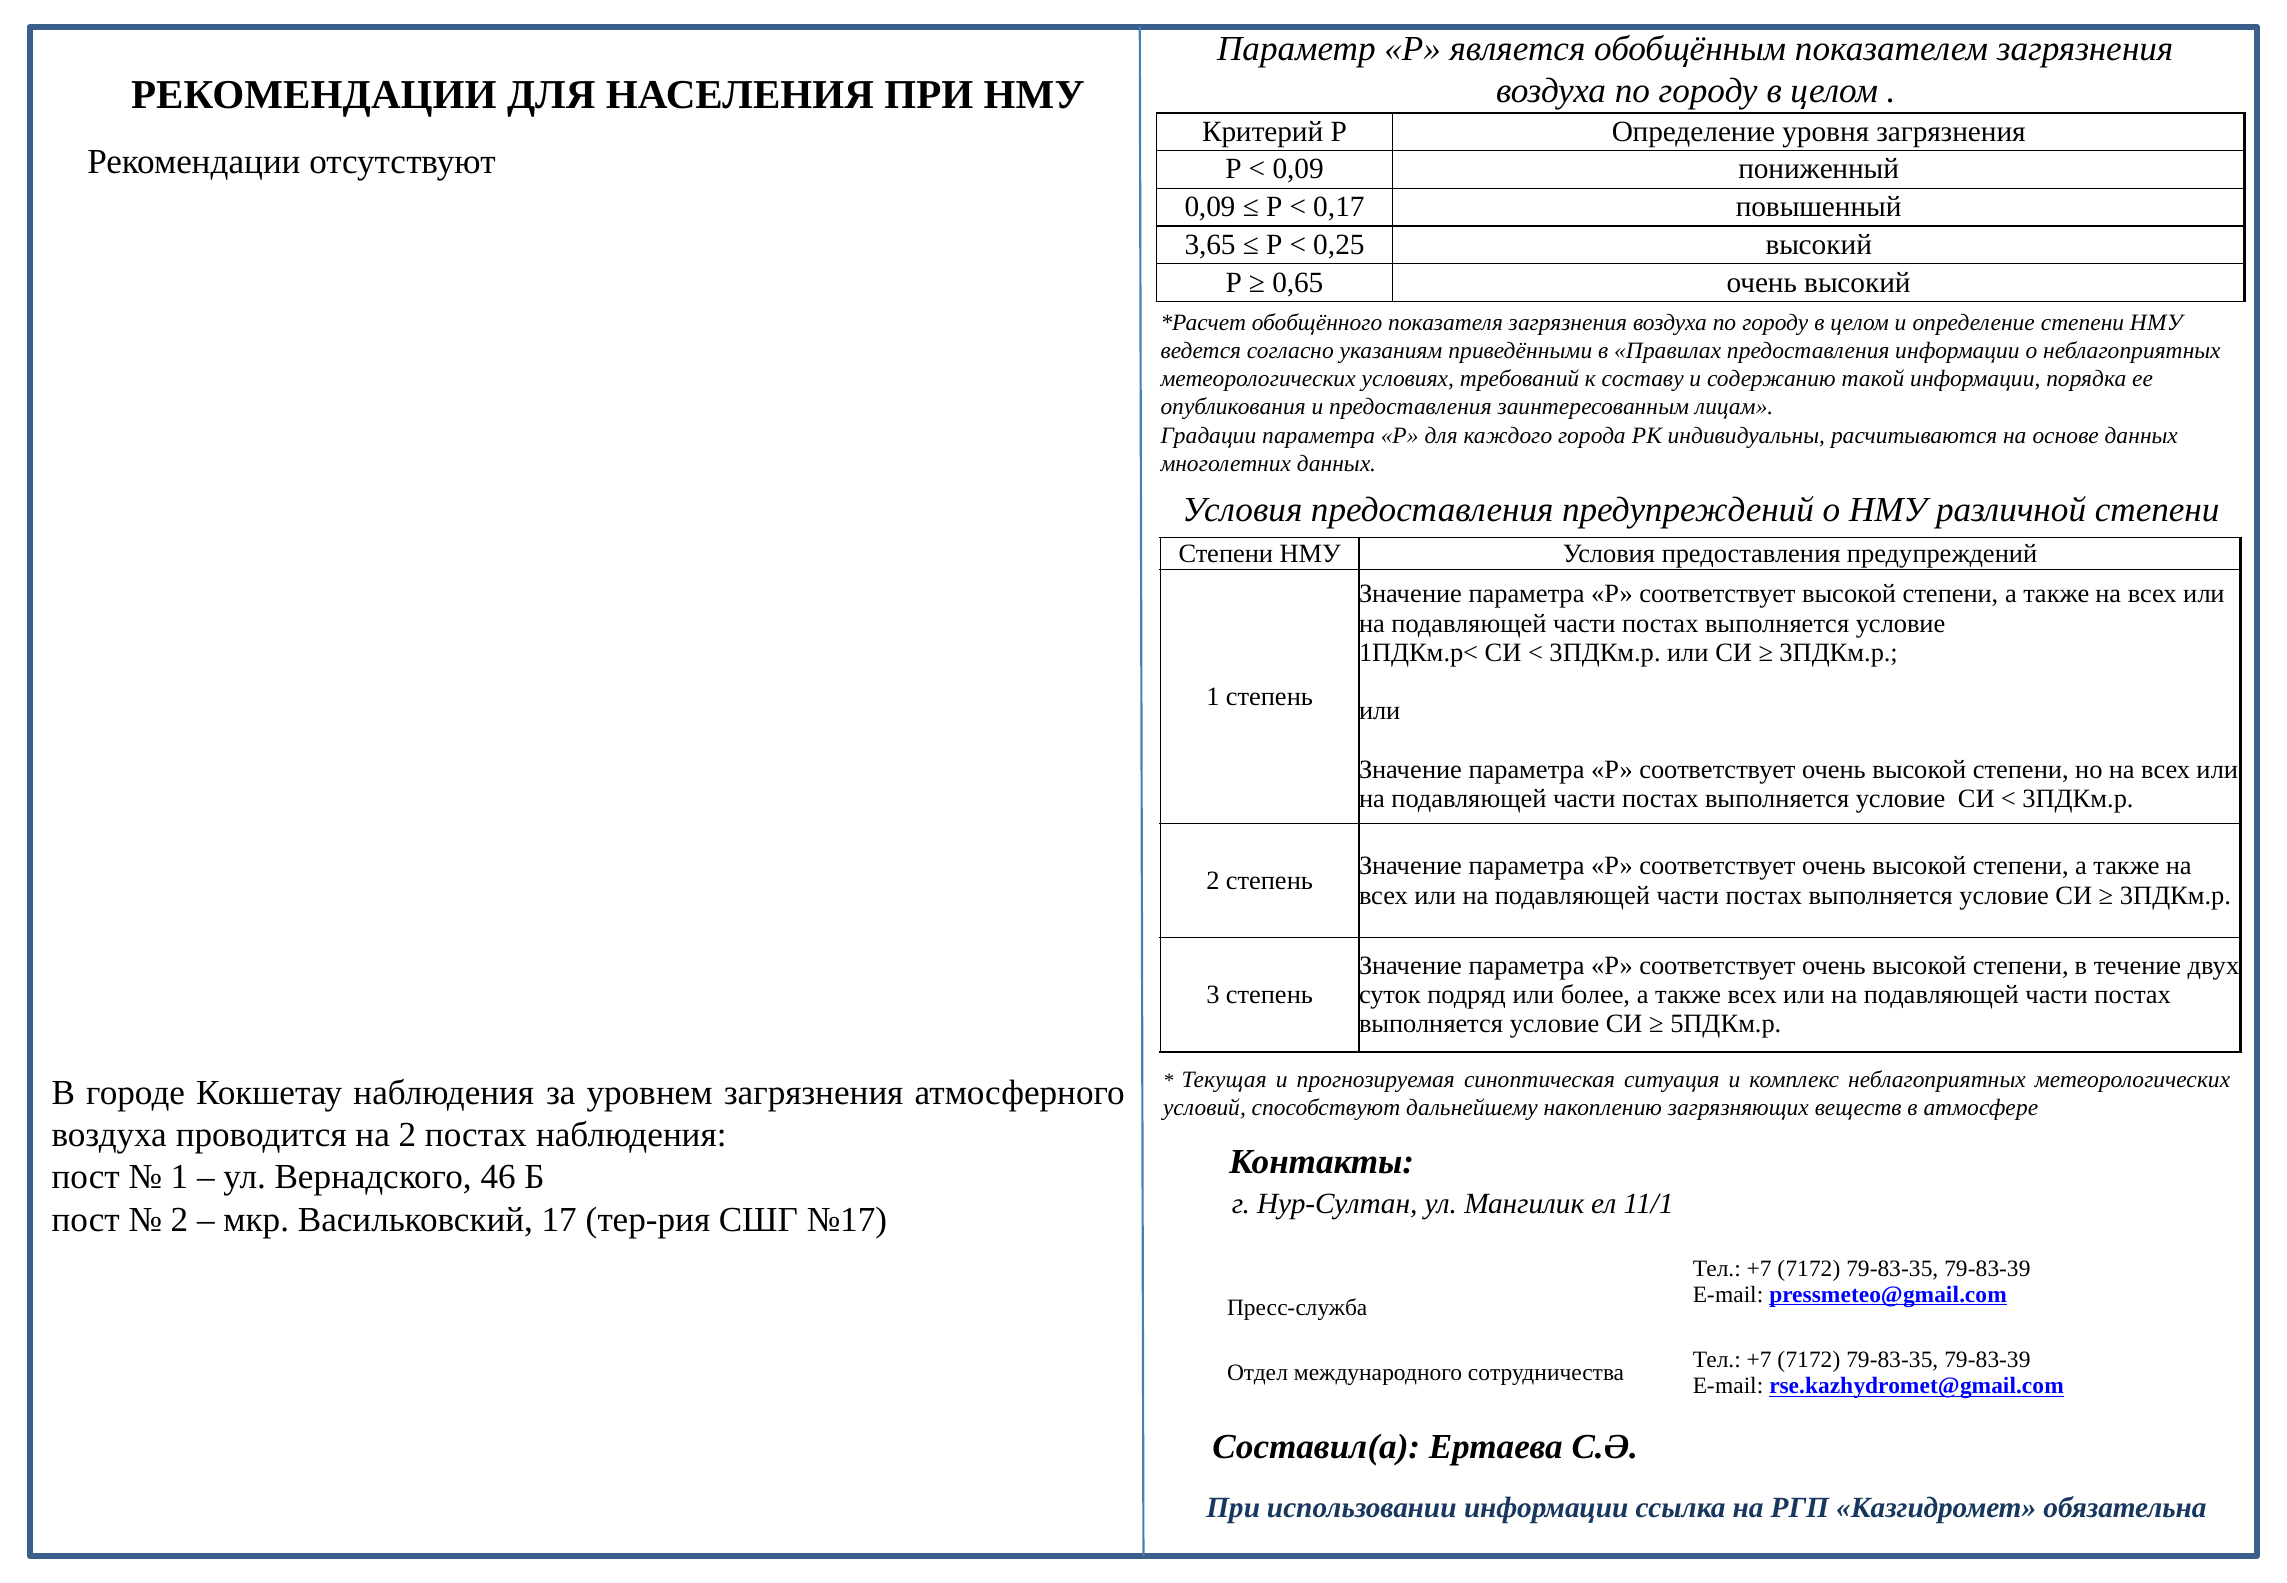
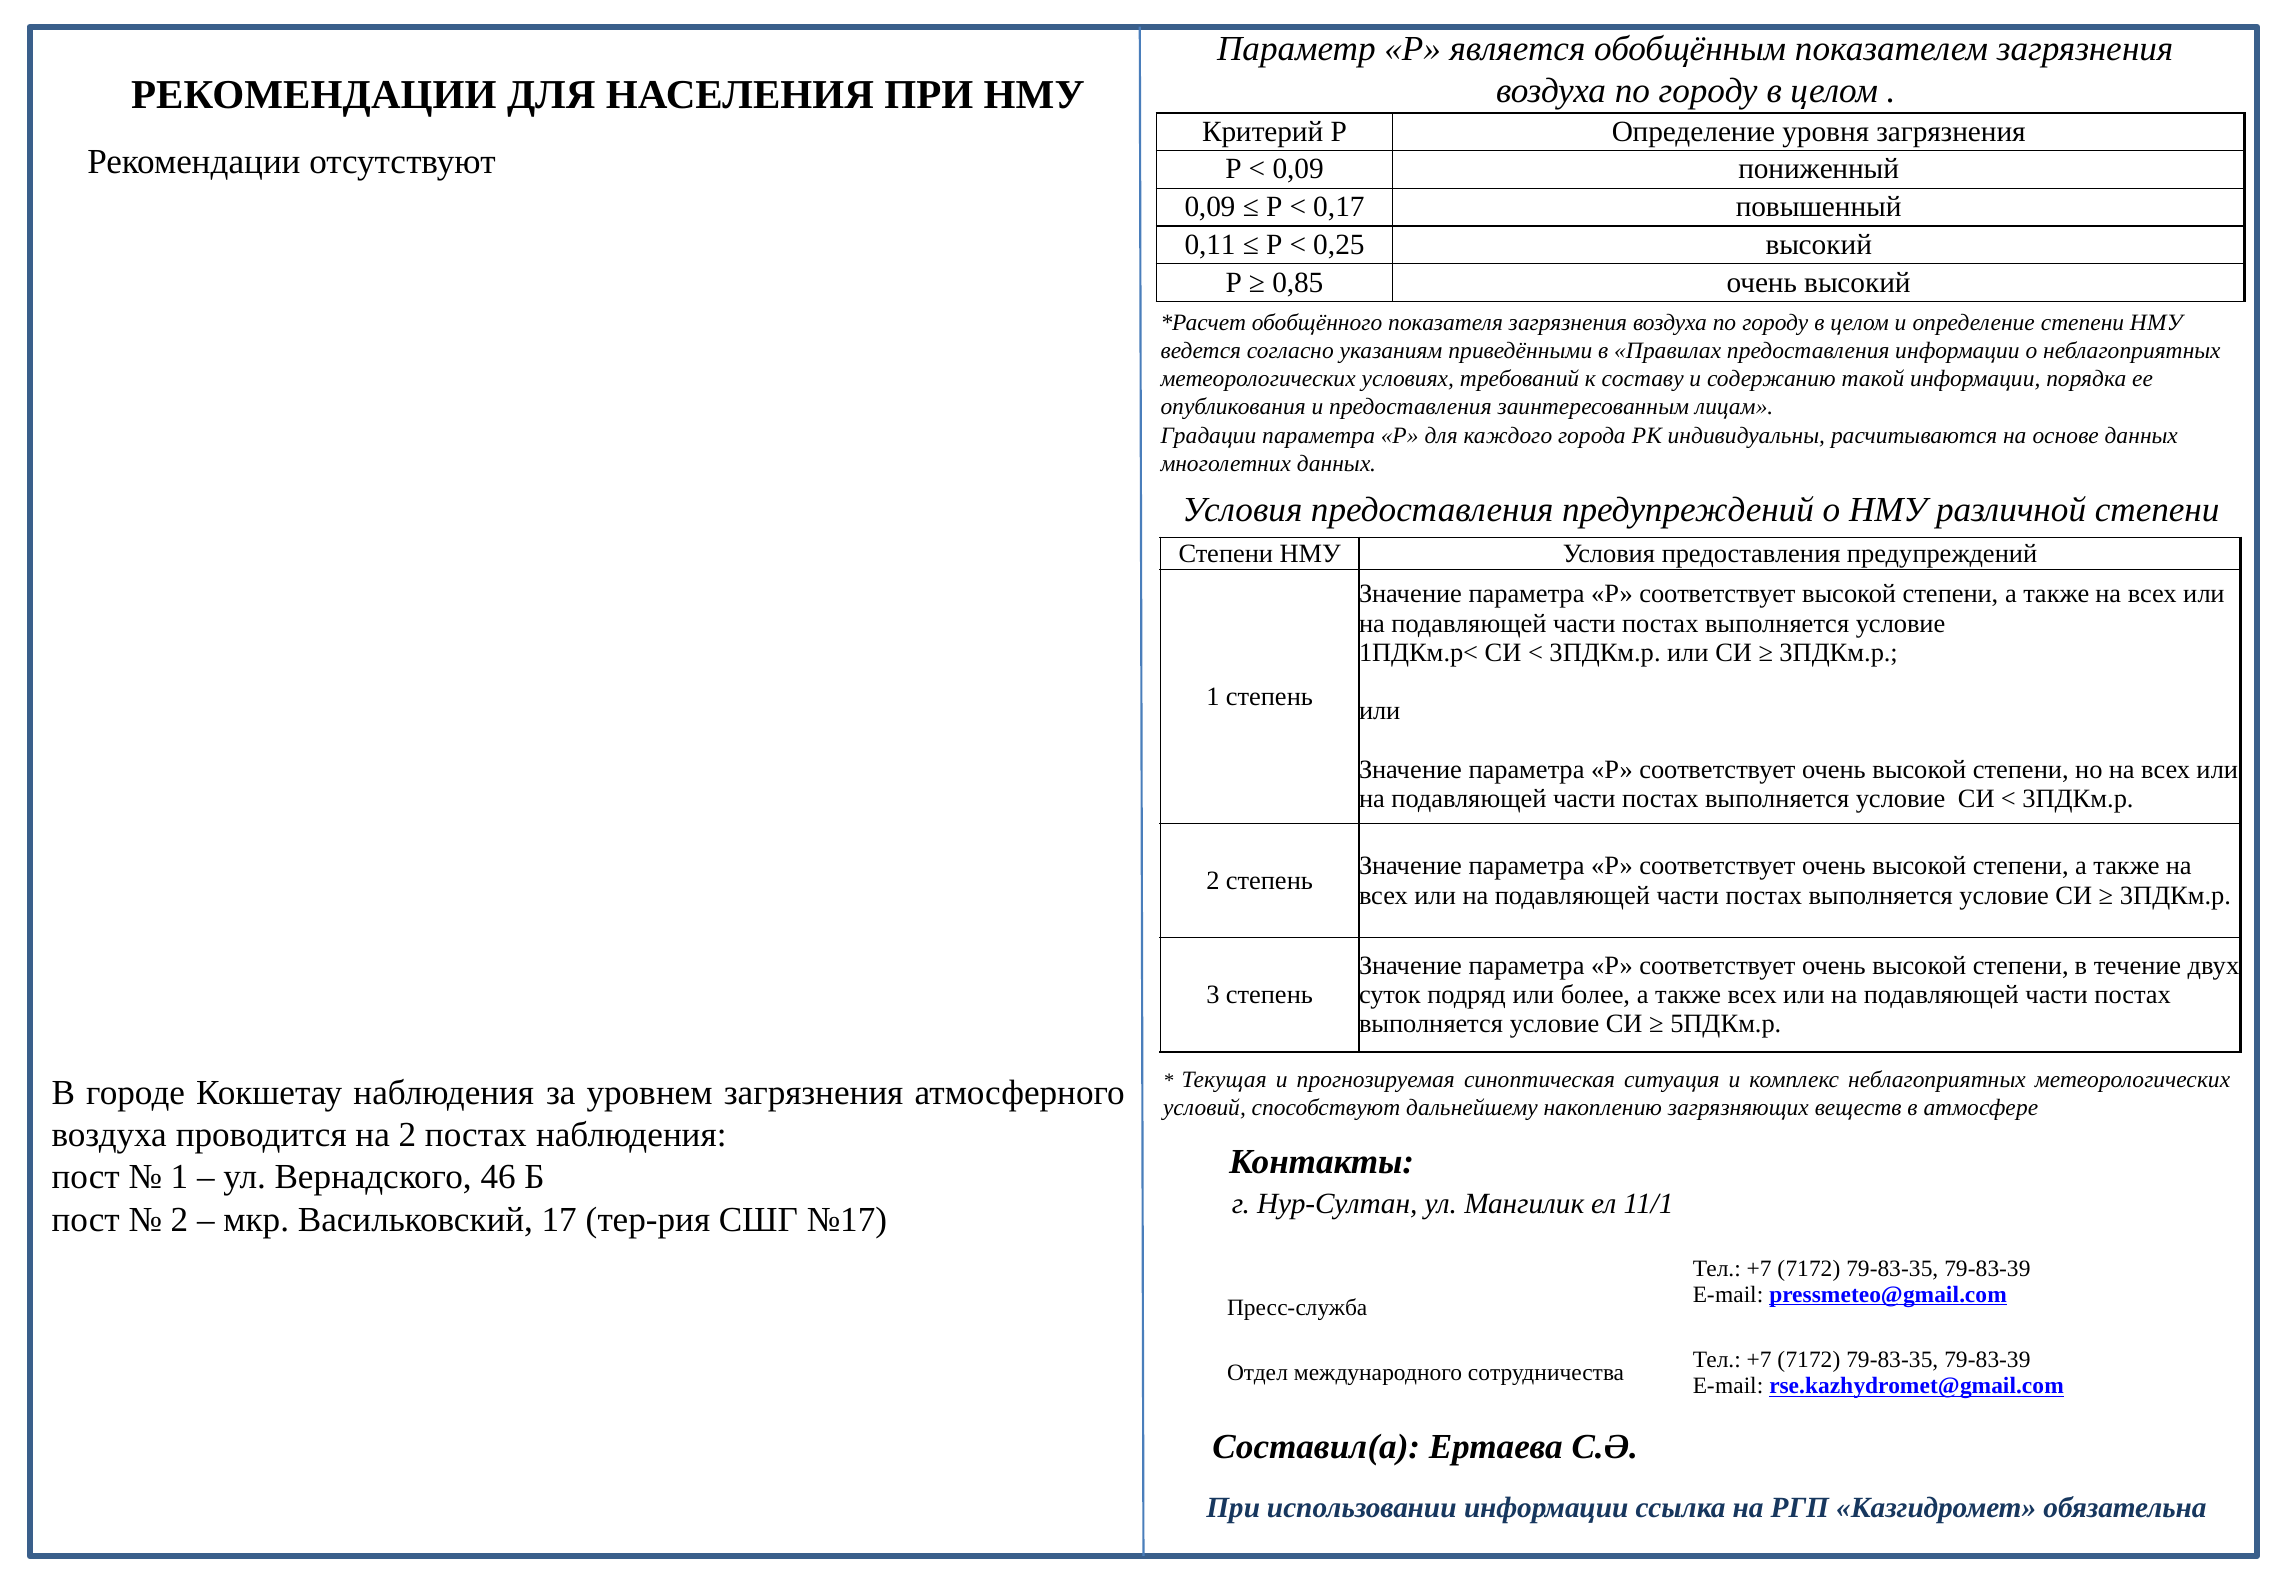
3,65: 3,65 -> 0,11 (1210, 245)
0,65: 0,65 -> 0,85 (1298, 282)
